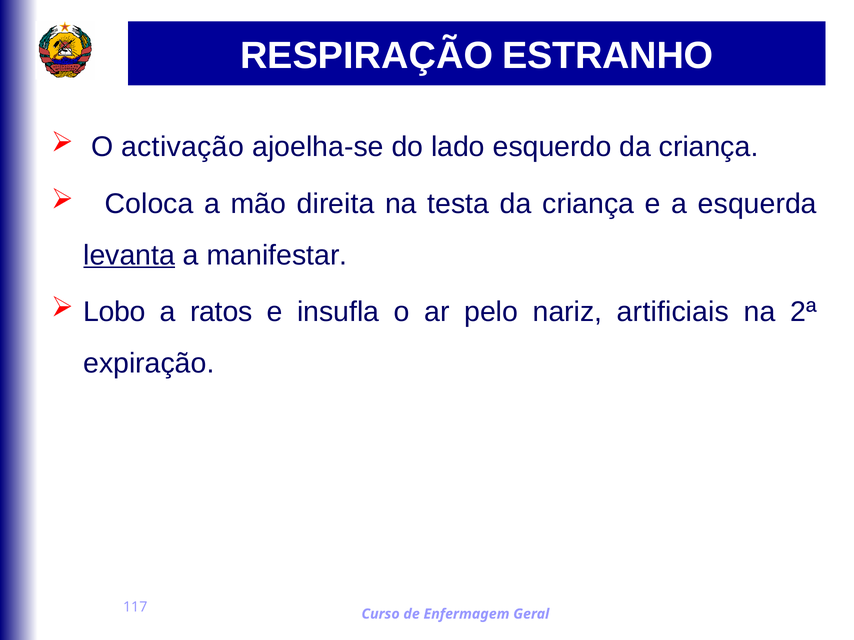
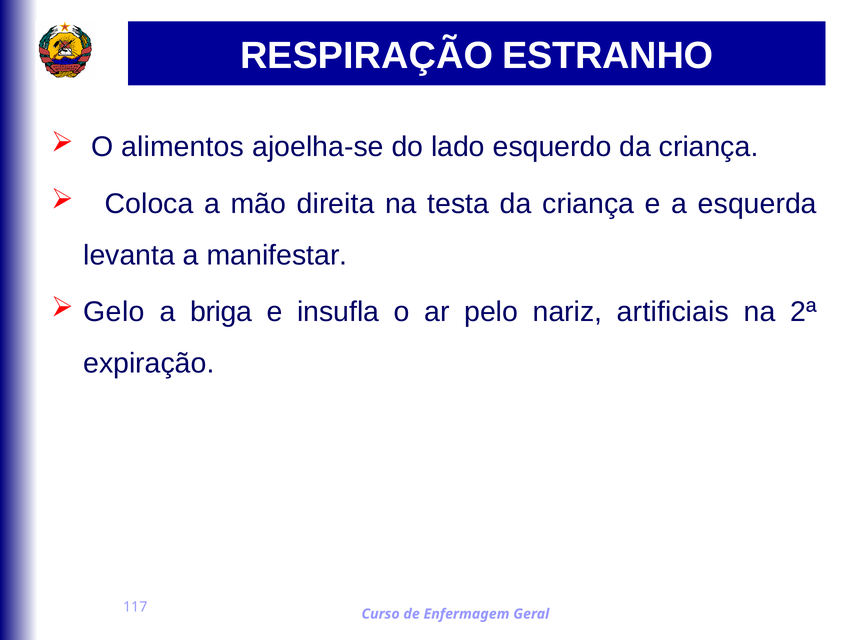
activação: activação -> alimentos (183, 147)
levanta underline: present -> none (129, 255)
Lobo: Lobo -> Gelo (114, 312)
ratos: ratos -> briga (221, 312)
